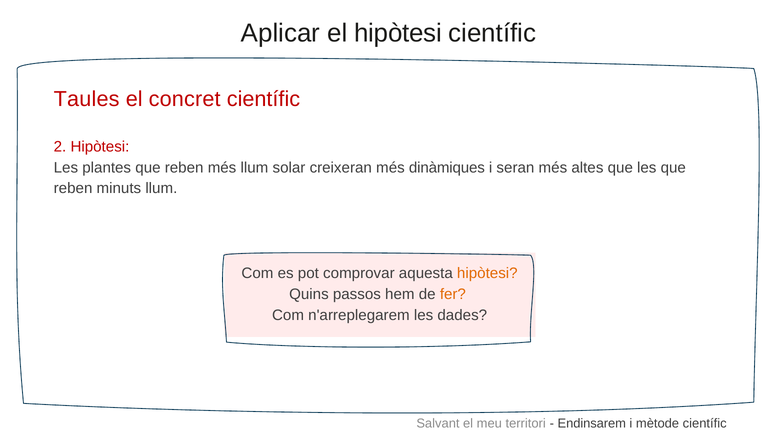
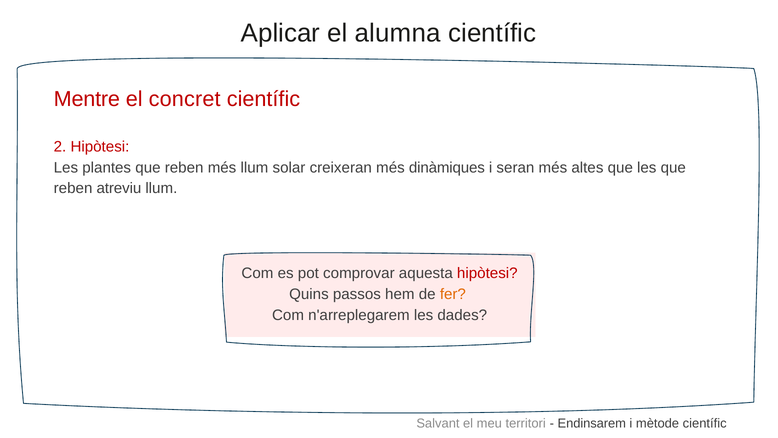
el hipòtesi: hipòtesi -> alumna (398, 33)
Taules: Taules -> Mentre (87, 99)
minuts: minuts -> atreviu (119, 188)
hipòtesi colour: orange -> red (487, 273)
